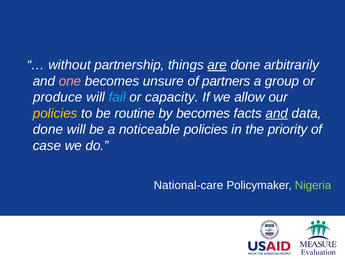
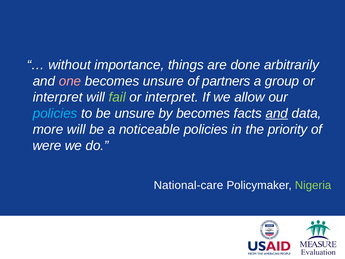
partnership: partnership -> importance (129, 65)
are underline: present -> none (217, 65)
produce: produce -> interpret (58, 97)
fail colour: light blue -> light green (117, 97)
capacity: capacity -> interpret (172, 97)
policies colour: yellow -> light blue (55, 113)
be routine: routine -> unsure (135, 113)
done: done -> more (48, 129)
case: case -> were (47, 145)
